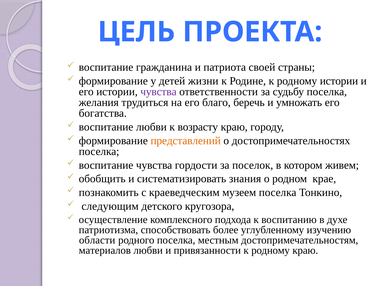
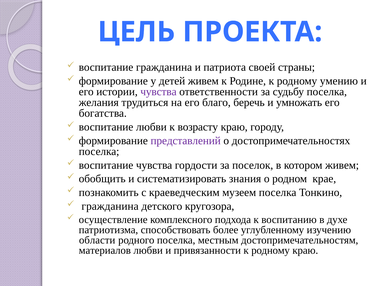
детей жизни: жизни -> живем (203, 81)
родному истории: истории -> умению (339, 81)
представлений colour: orange -> purple (186, 141)
следующим: следующим -> гражданина (110, 206)
